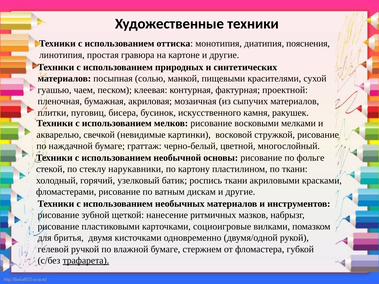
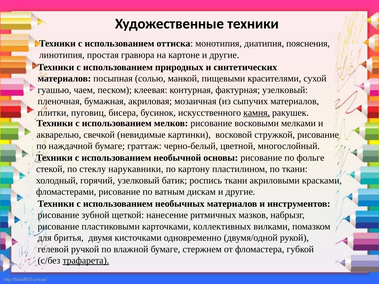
фактурная проектной: проектной -> узелковый (285, 90)
камня underline: none -> present (257, 113)
социоигровые: социоигровые -> коллективных (222, 227)
